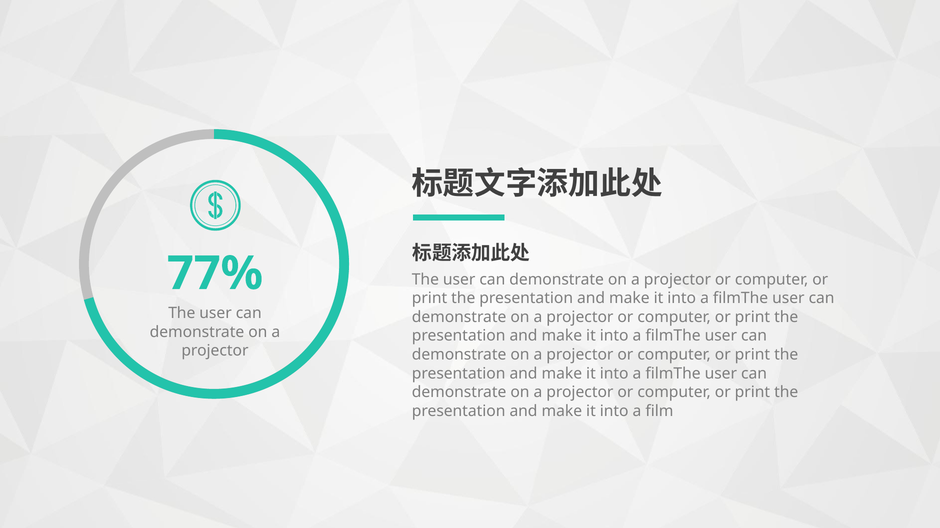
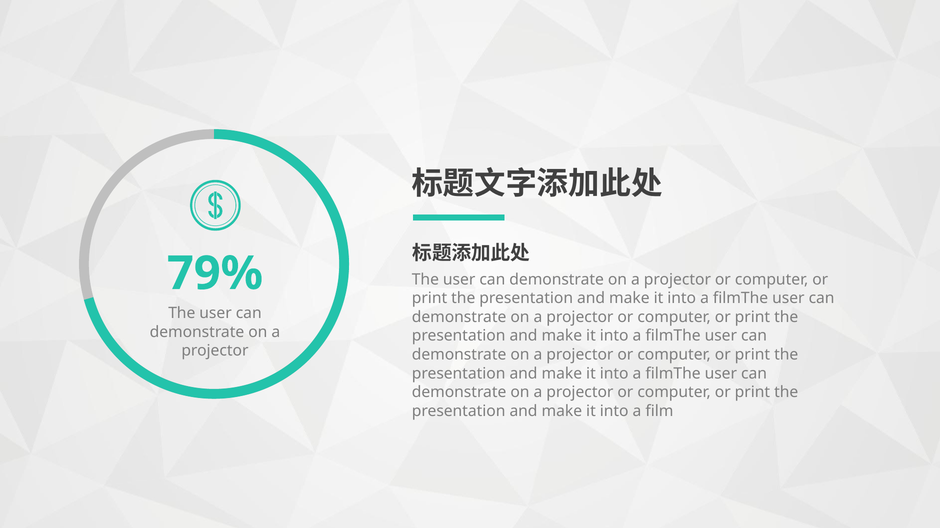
77%: 77% -> 79% (215, 274)
